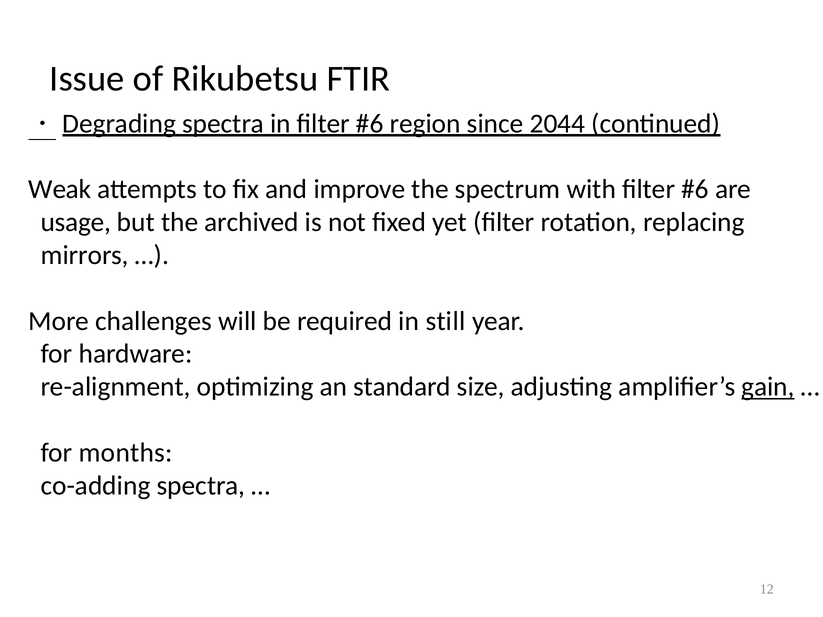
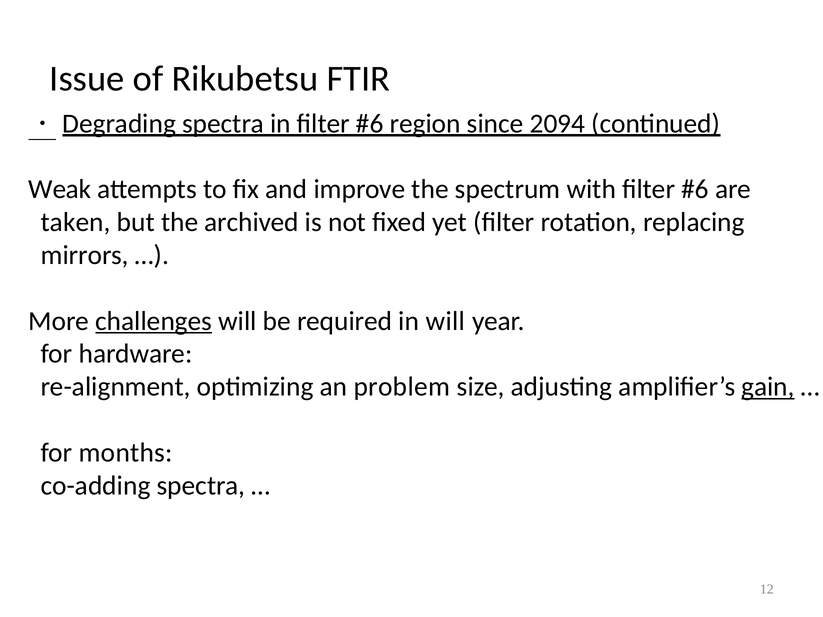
2044: 2044 -> 2094 (557, 124)
usage: usage -> taken (76, 222)
challenges underline: none -> present (154, 321)
in still: still -> will (445, 321)
standard: standard -> problem (402, 387)
